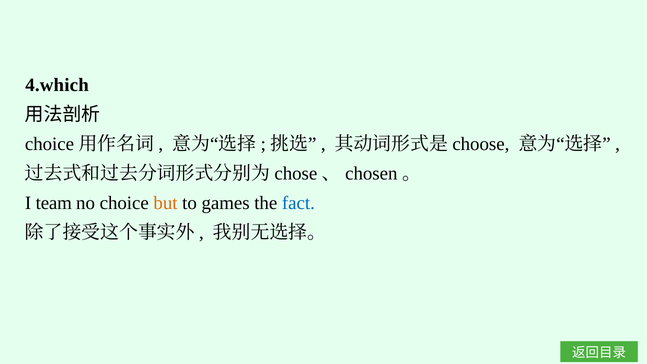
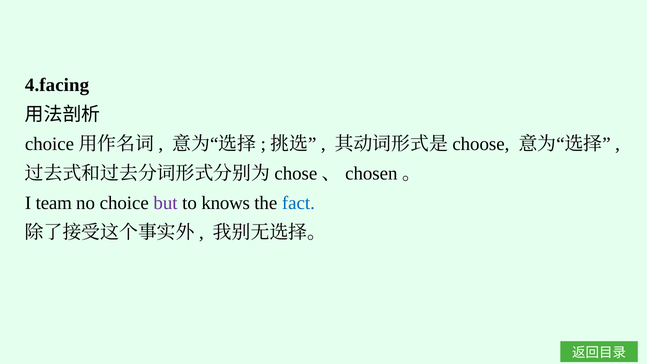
4.which: 4.which -> 4.facing (57, 85)
but colour: orange -> purple (166, 203)
games: games -> knows (226, 203)
